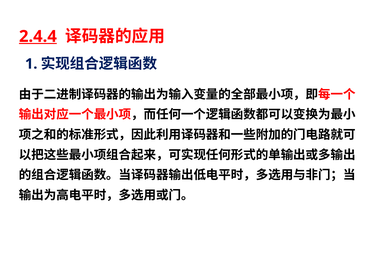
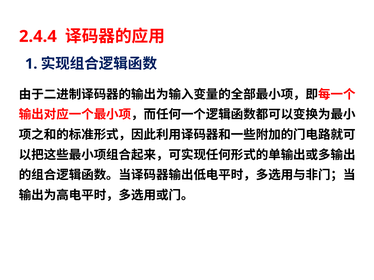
2.4.4 underline: present -> none (38, 36)
